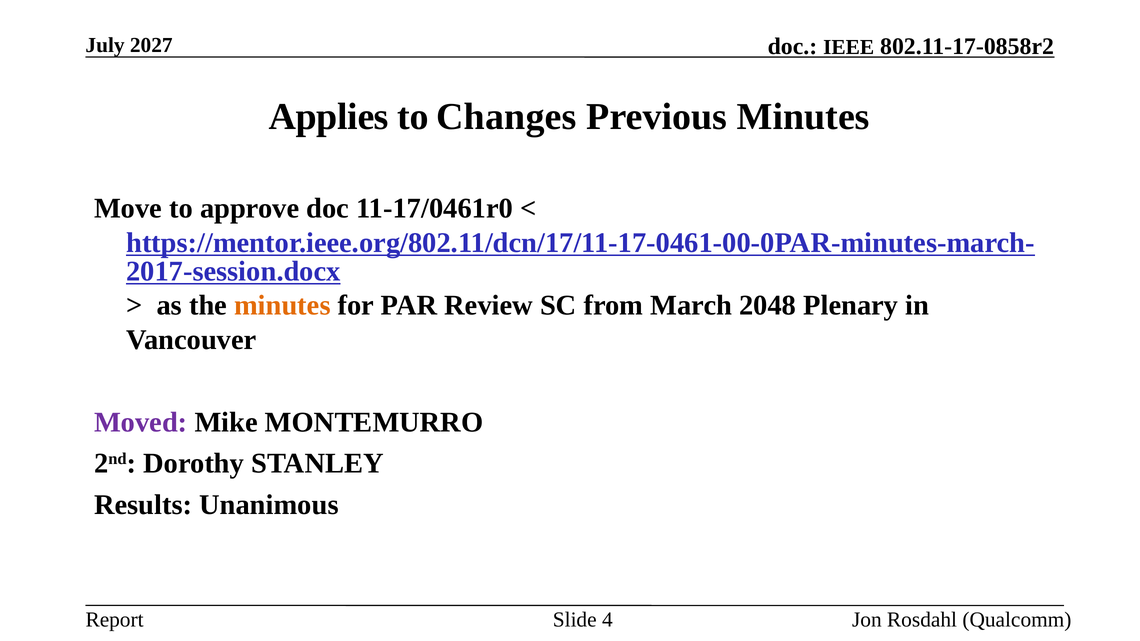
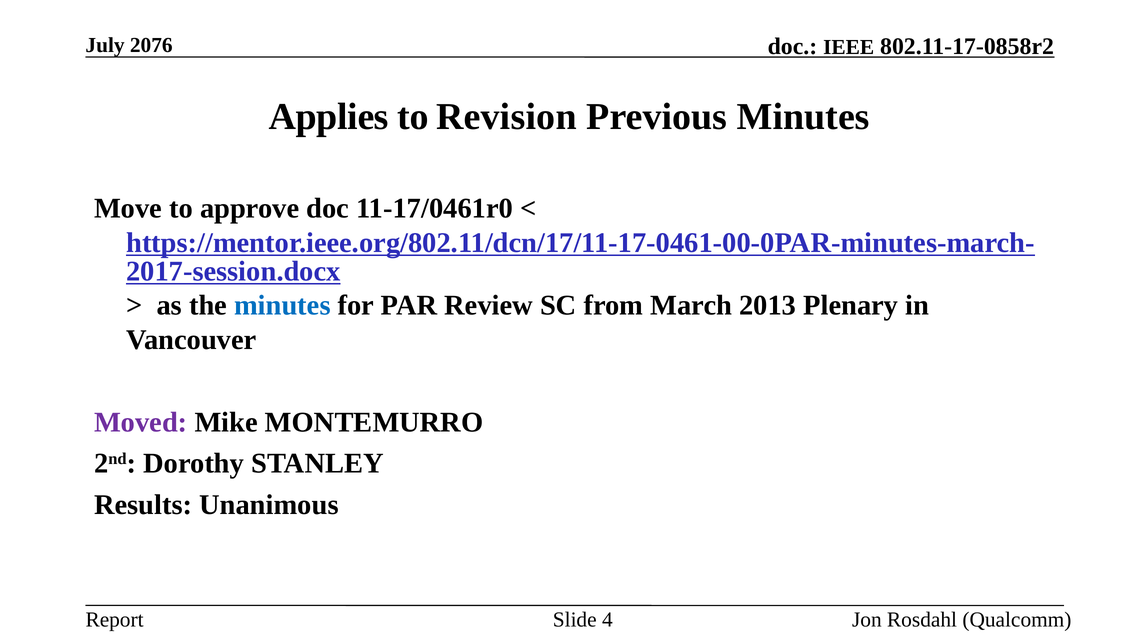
2027: 2027 -> 2076 (151, 45)
Changes: Changes -> Revision (506, 117)
minutes colour: orange -> blue (282, 306)
2048: 2048 -> 2013 (768, 306)
